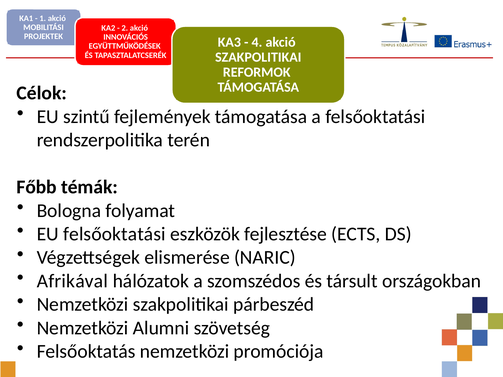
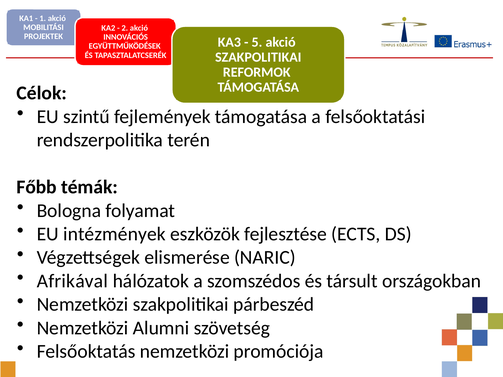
4: 4 -> 5 (257, 42)
EU felsőoktatási: felsőoktatási -> intézmények (114, 234)
